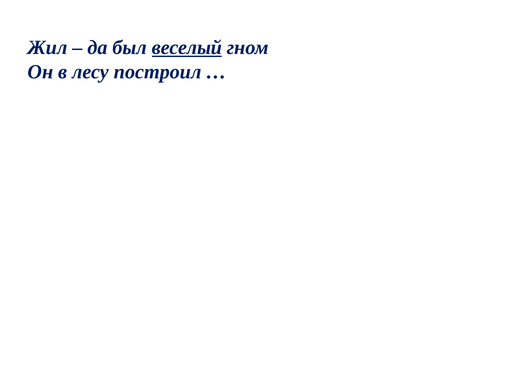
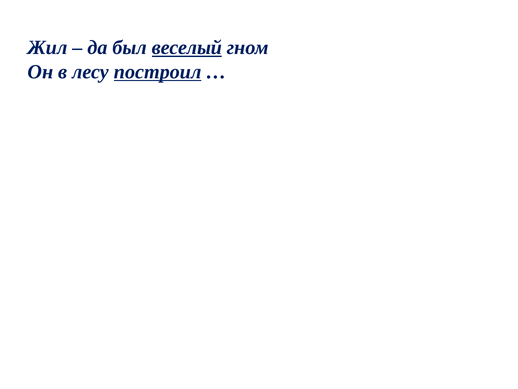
построил underline: none -> present (158, 72)
